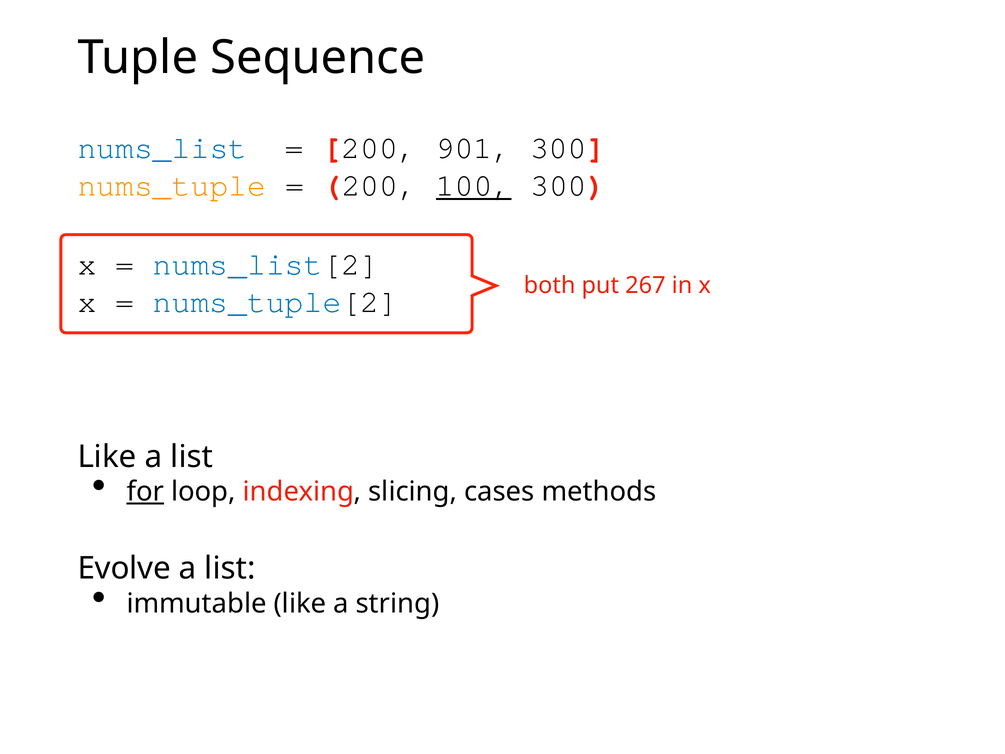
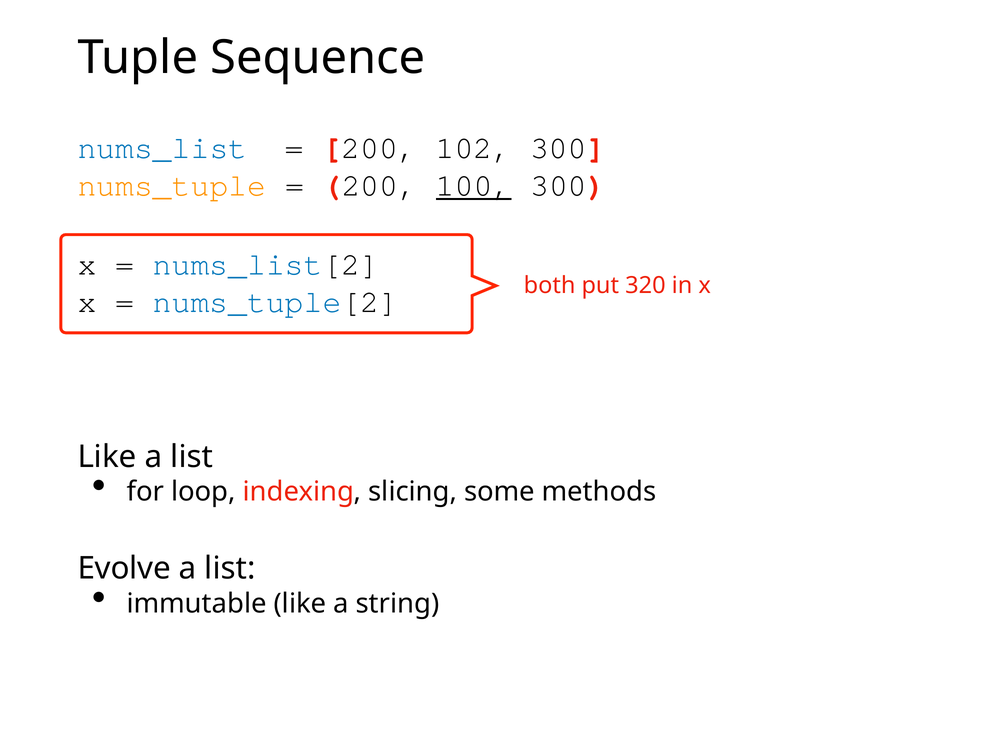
901: 901 -> 102 (473, 148)
267: 267 -> 320 (645, 285)
for underline: present -> none (145, 492)
cases: cases -> some (499, 492)
